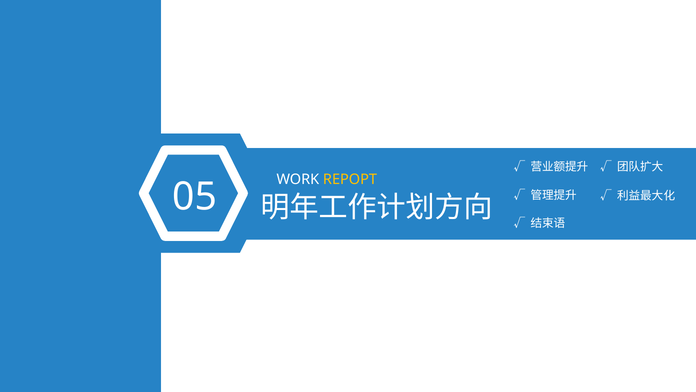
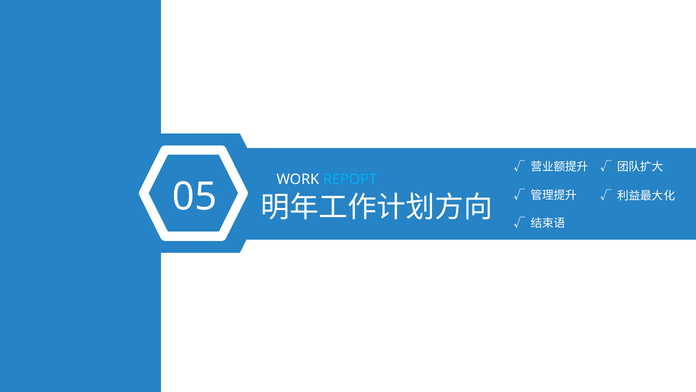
REPOPT colour: yellow -> light blue (350, 179)
